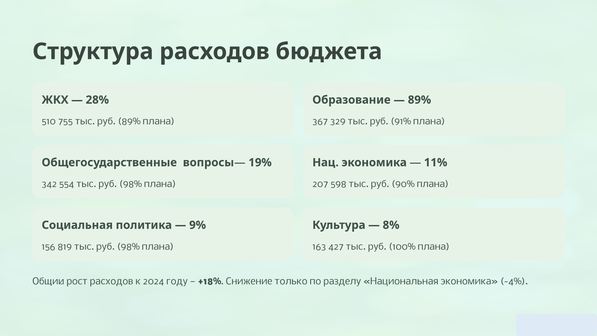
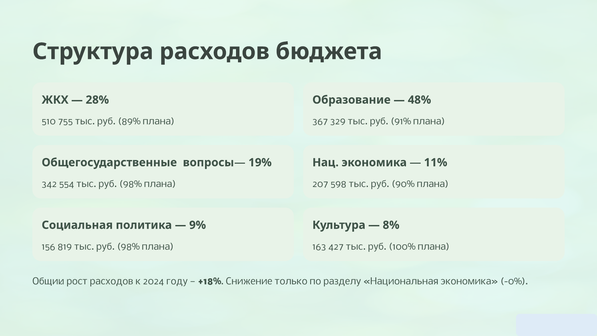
89%: 89% -> 48% (419, 100)
-4%: -4% -> -0% (514, 281)
